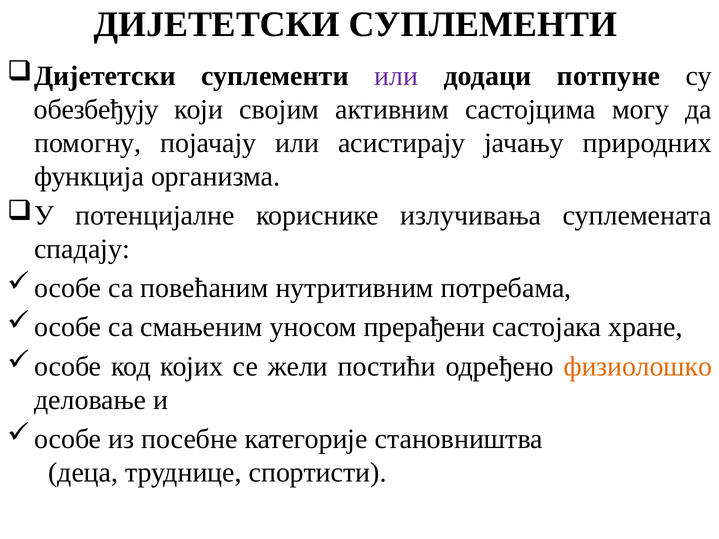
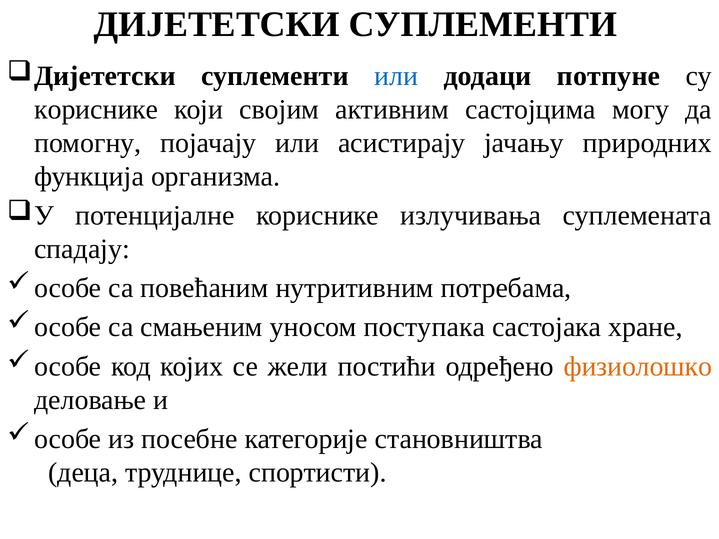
или colour: purple -> blue (396, 76)
обезбеђују: обезбеђују -> кориснике (96, 110)
прерађени: прерађени -> поступака (424, 327)
